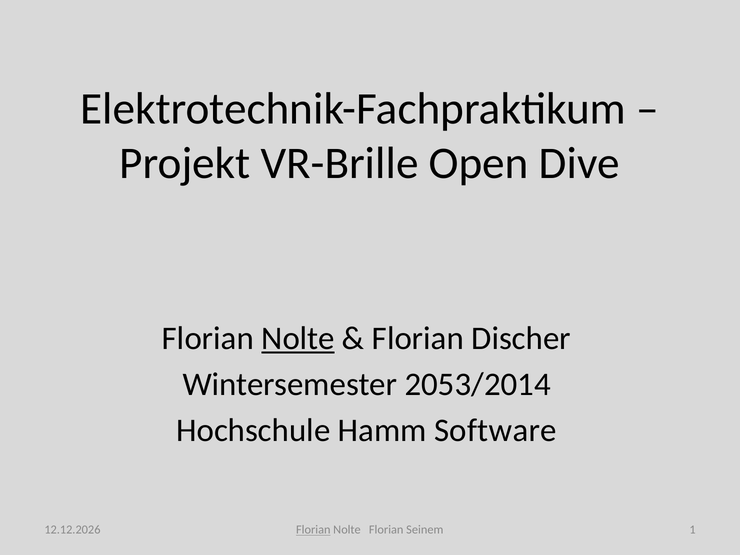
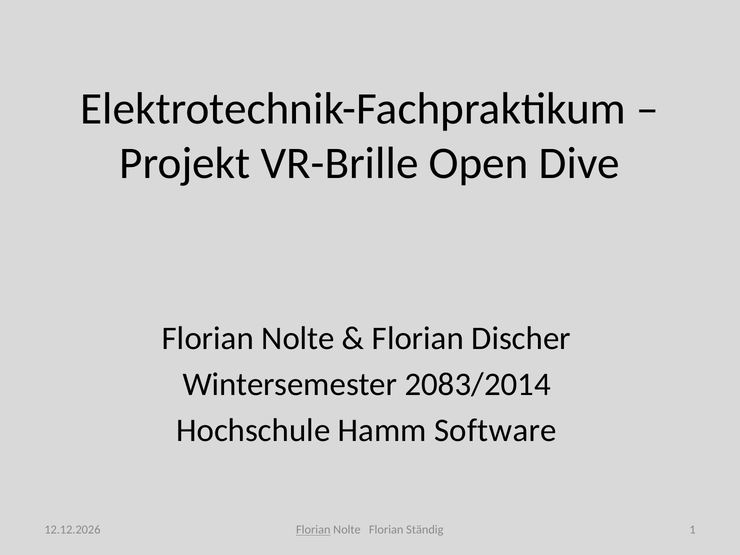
Nolte underline: present -> none (298, 338)
2053/2014: 2053/2014 -> 2083/2014 (478, 384)
Seinem: Seinem -> Ständig (425, 530)
